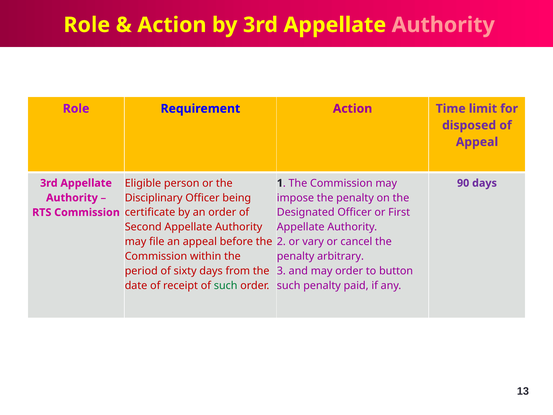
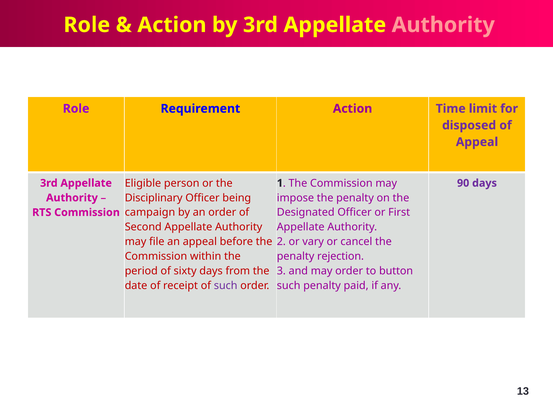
certificate: certificate -> campaign (150, 212)
arbitrary: arbitrary -> rejection (341, 256)
such colour: green -> purple (226, 286)
